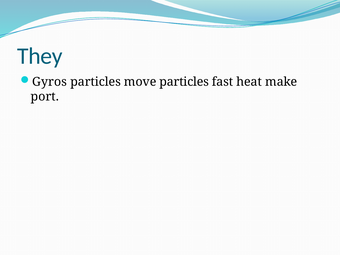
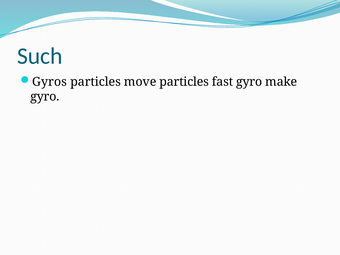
They: They -> Such (40, 56)
fast heat: heat -> gyro (249, 82)
port: port -> gyro (45, 97)
